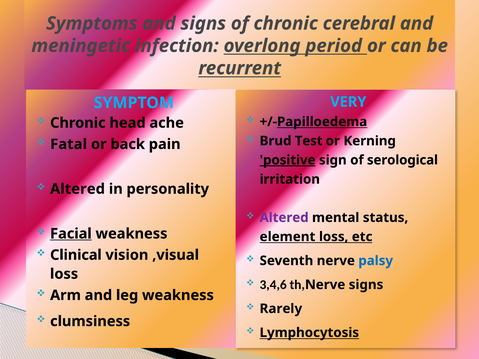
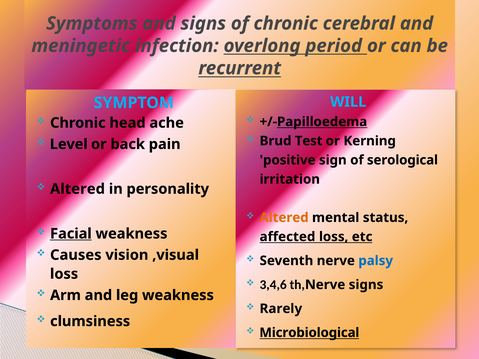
VERY: VERY -> WILL (348, 102)
Fatal: Fatal -> Level (69, 144)
positive underline: present -> none (288, 160)
Altered colour: purple -> orange (284, 218)
element: element -> affected (287, 237)
Clinical: Clinical -> Causes (76, 255)
Lymphocytosis: Lymphocytosis -> Microbiological (309, 333)
